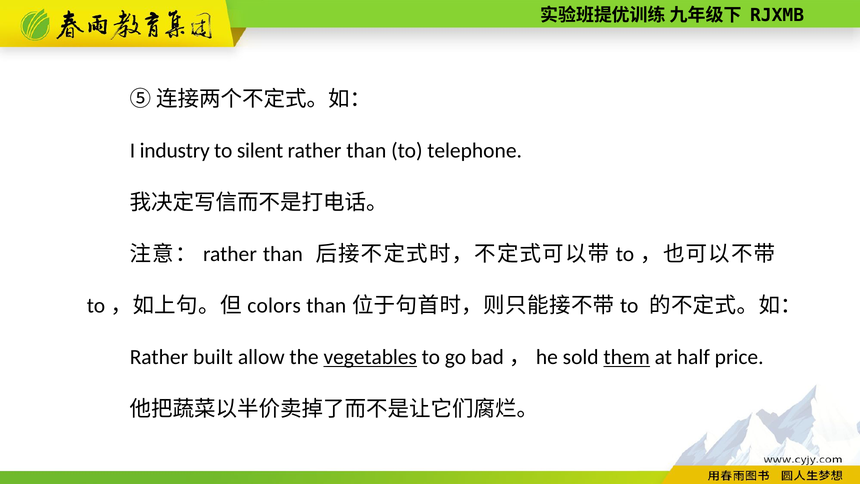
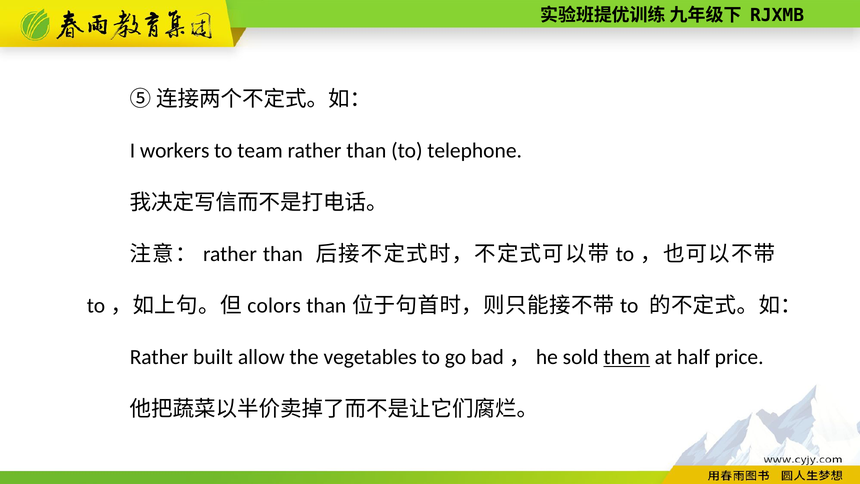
industry: industry -> workers (175, 151)
silent: silent -> team (260, 151)
vegetables underline: present -> none (370, 357)
